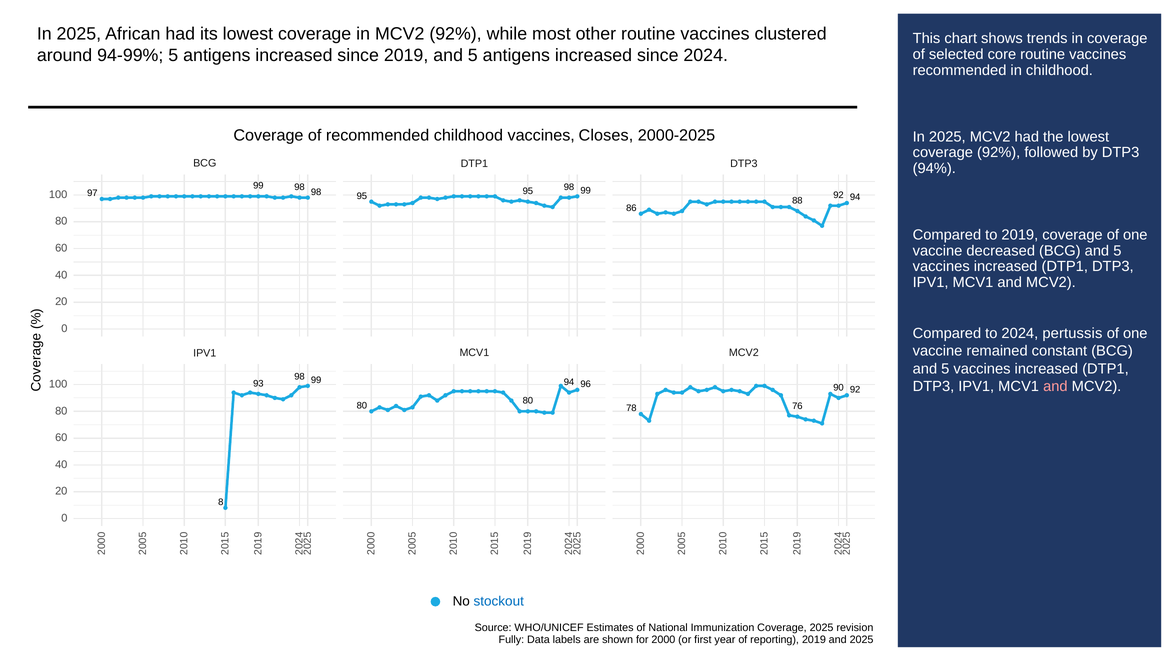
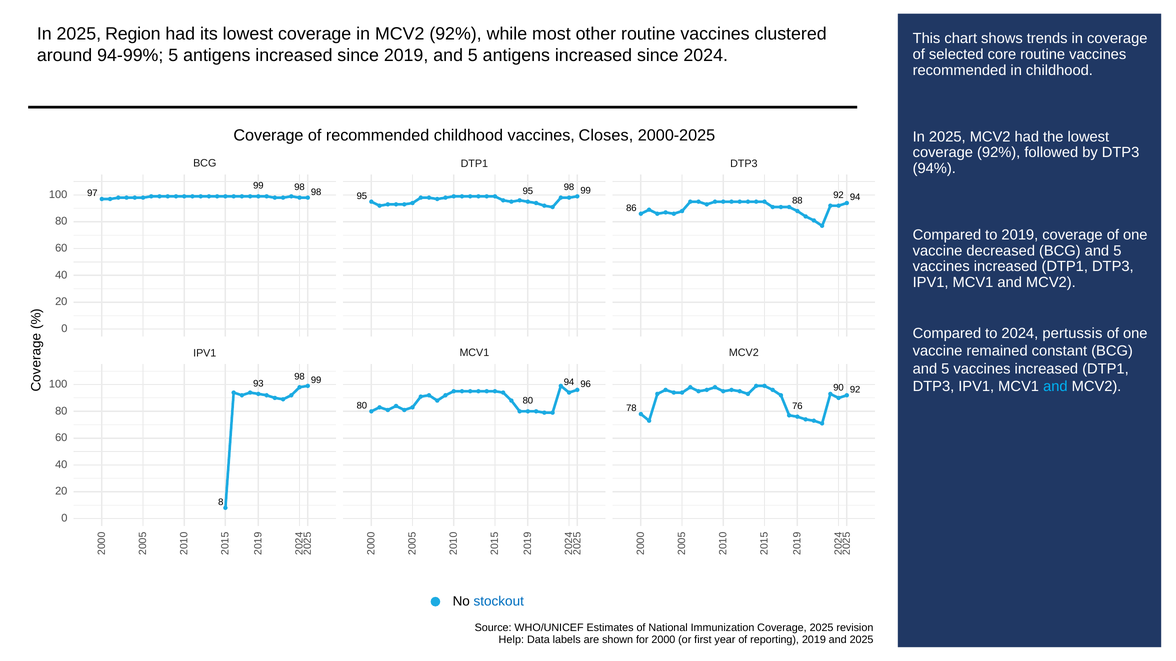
African: African -> Region (133, 34)
and colour: pink -> light blue (1055, 387)
Fully: Fully -> Help (511, 640)
